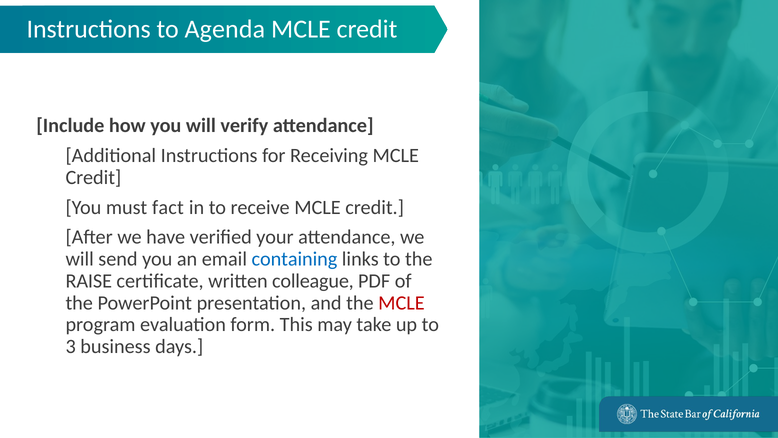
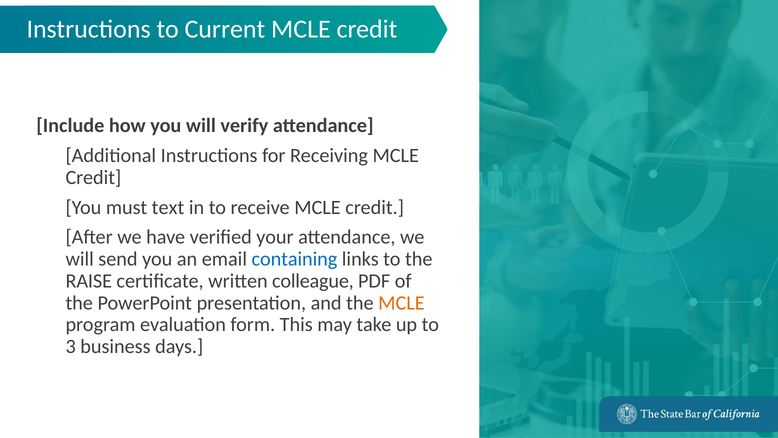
Agenda: Agenda -> Current (225, 29)
fact: fact -> text (168, 207)
MCLE colour: red -> orange (401, 303)
